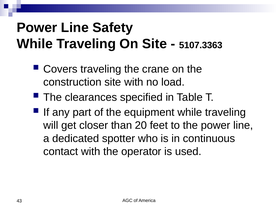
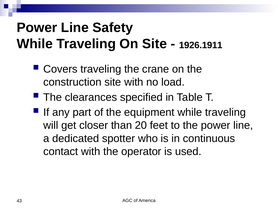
5107.3363: 5107.3363 -> 1926.1911 (201, 45)
